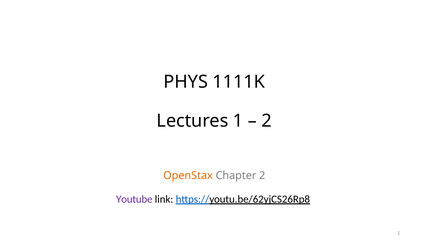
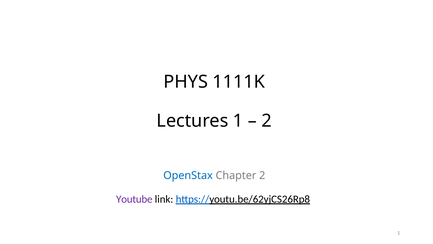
OpenStax colour: orange -> blue (188, 175)
